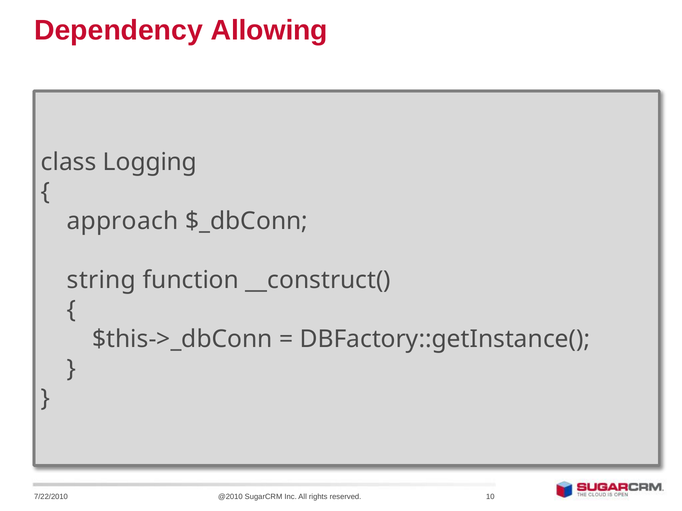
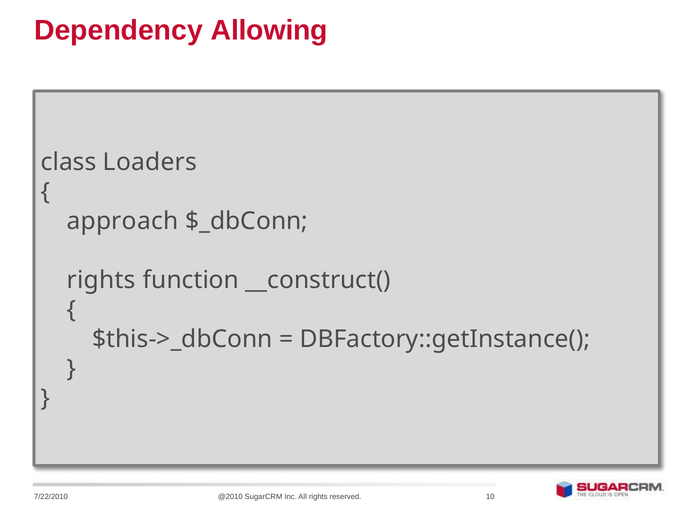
Logging: Logging -> Loaders (150, 162)
string: string -> rights (101, 280)
